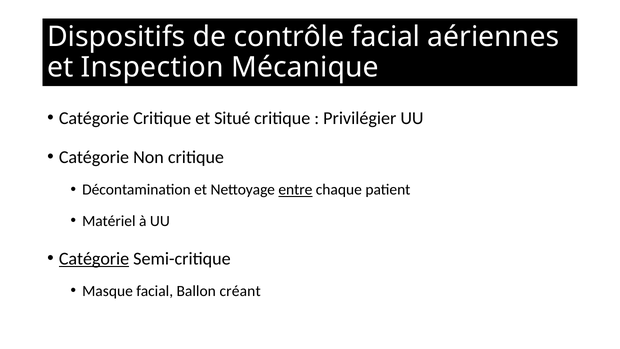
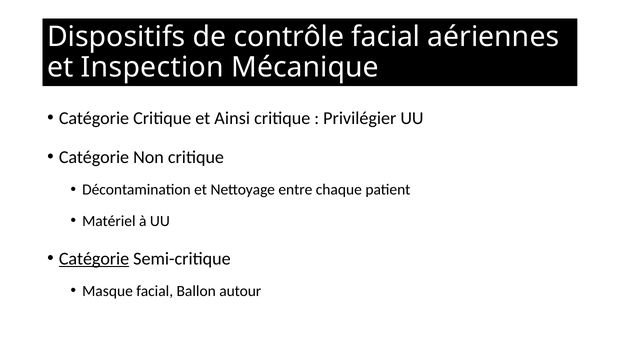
Situé: Situé -> Ainsi (232, 118)
entre underline: present -> none (295, 190)
créant: créant -> autour (240, 291)
